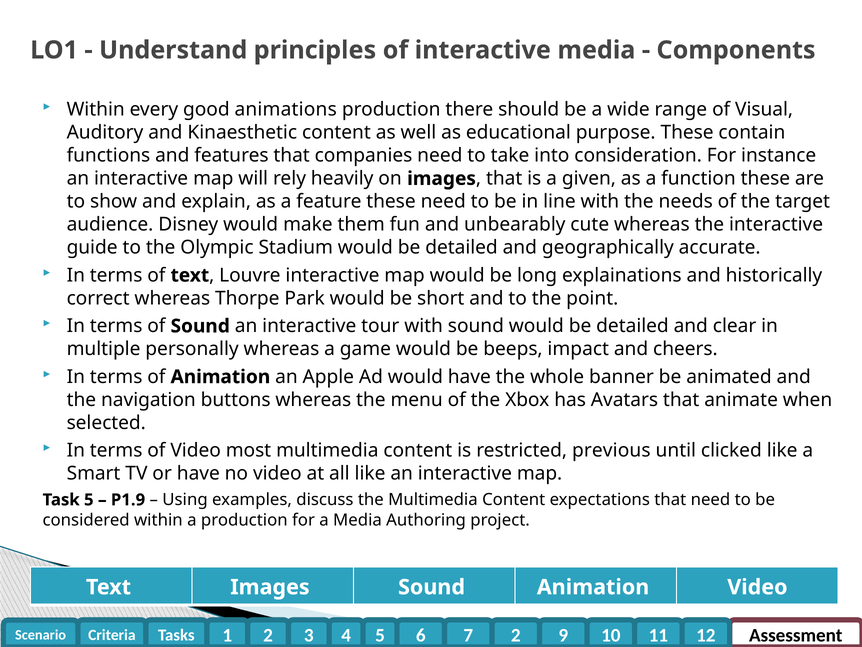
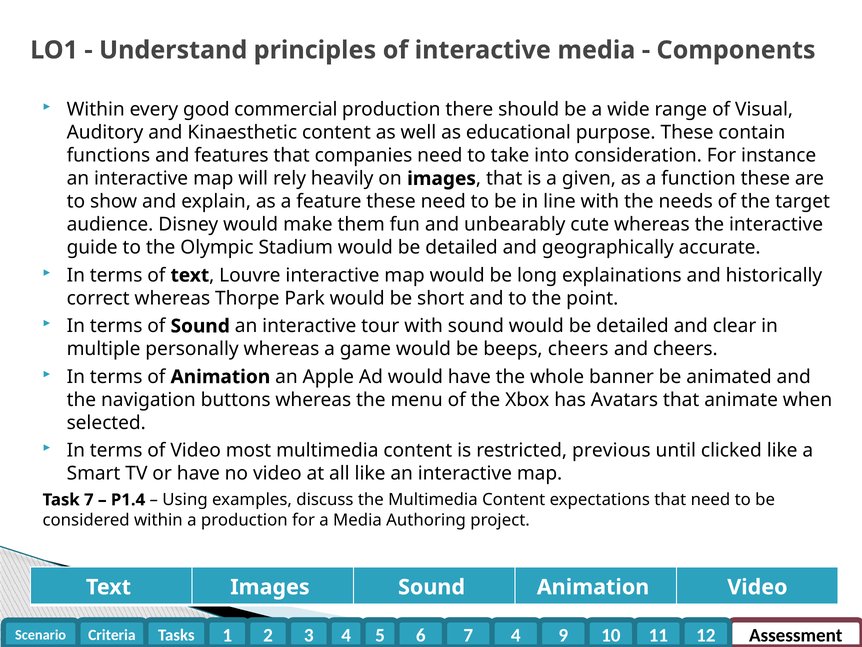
animations: animations -> commercial (286, 110)
beeps impact: impact -> cheers (578, 349)
Task 5: 5 -> 7 (89, 499)
P1.9: P1.9 -> P1.4 (128, 499)
2: 2 -> 4 (516, 635)
